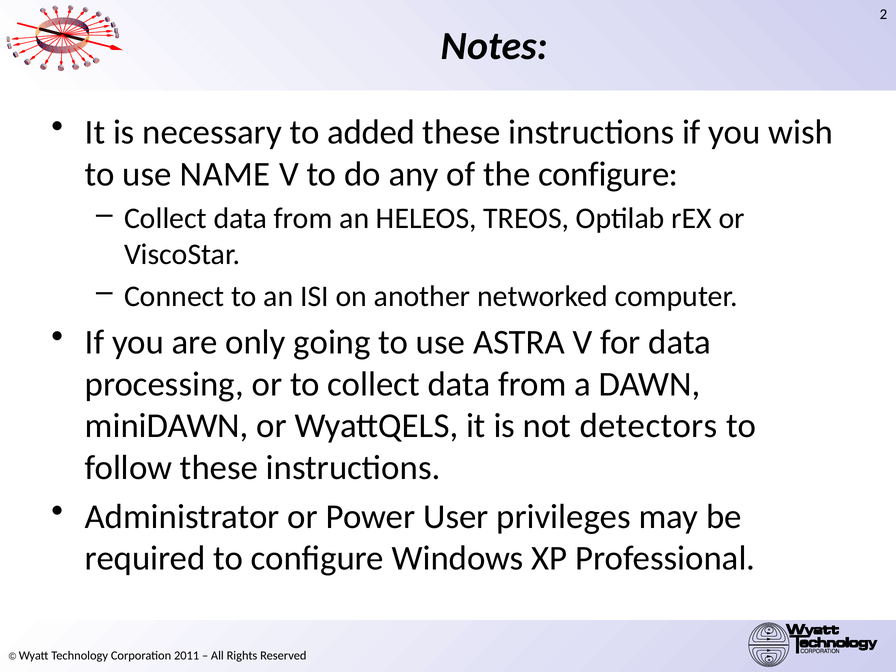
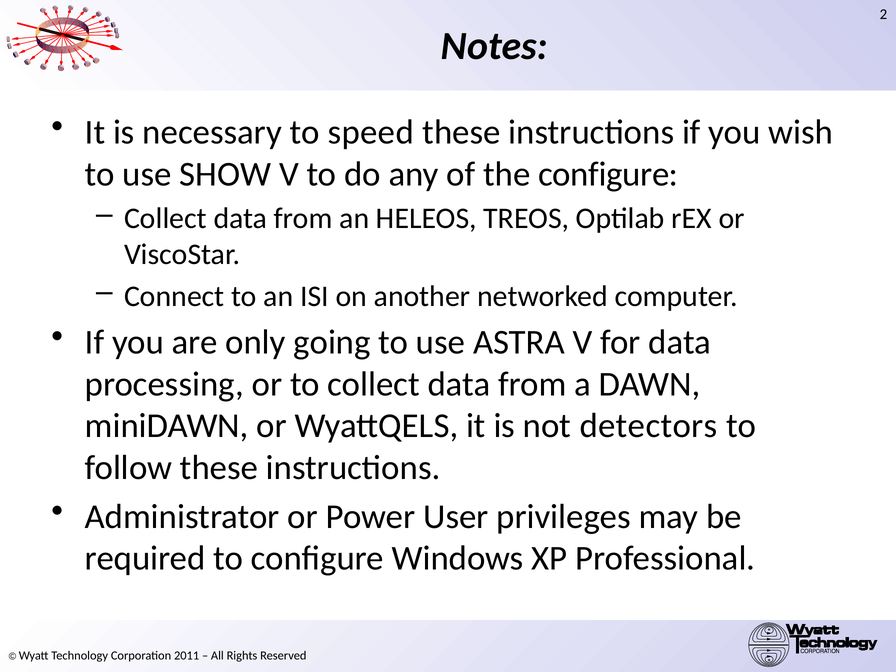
added: added -> speed (371, 132)
NAME: NAME -> SHOW (225, 174)
